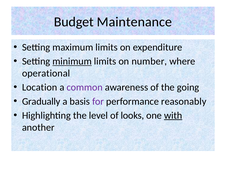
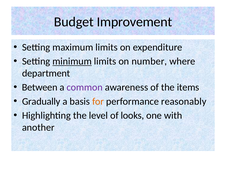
Maintenance: Maintenance -> Improvement (134, 22)
operational: operational -> department (46, 74)
Location: Location -> Between (40, 88)
going: going -> items (188, 88)
for colour: purple -> orange (98, 102)
with underline: present -> none (173, 116)
